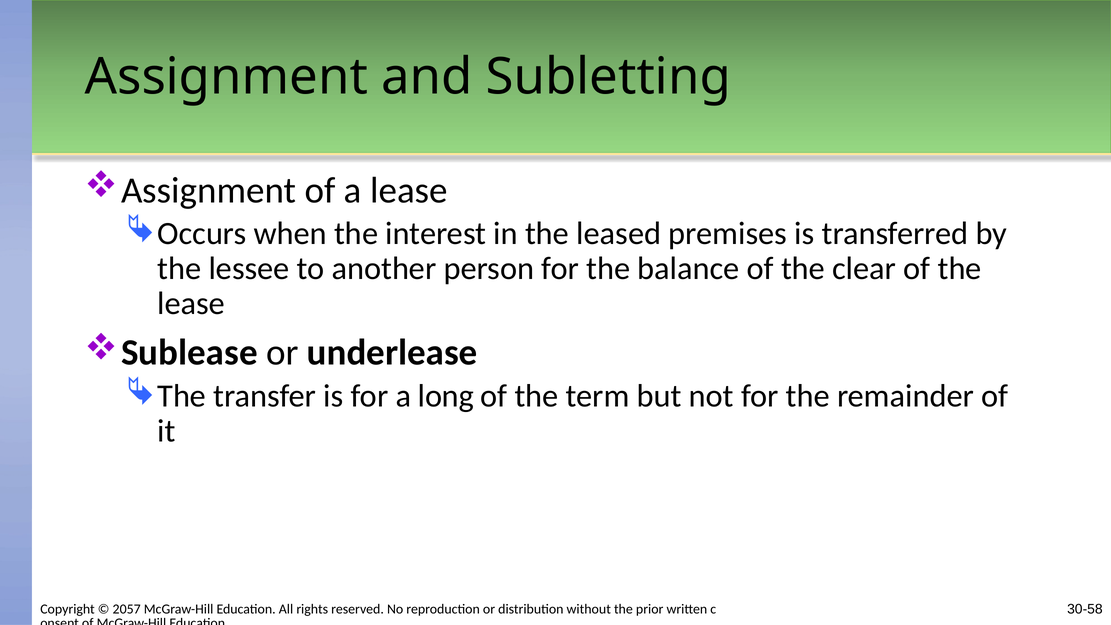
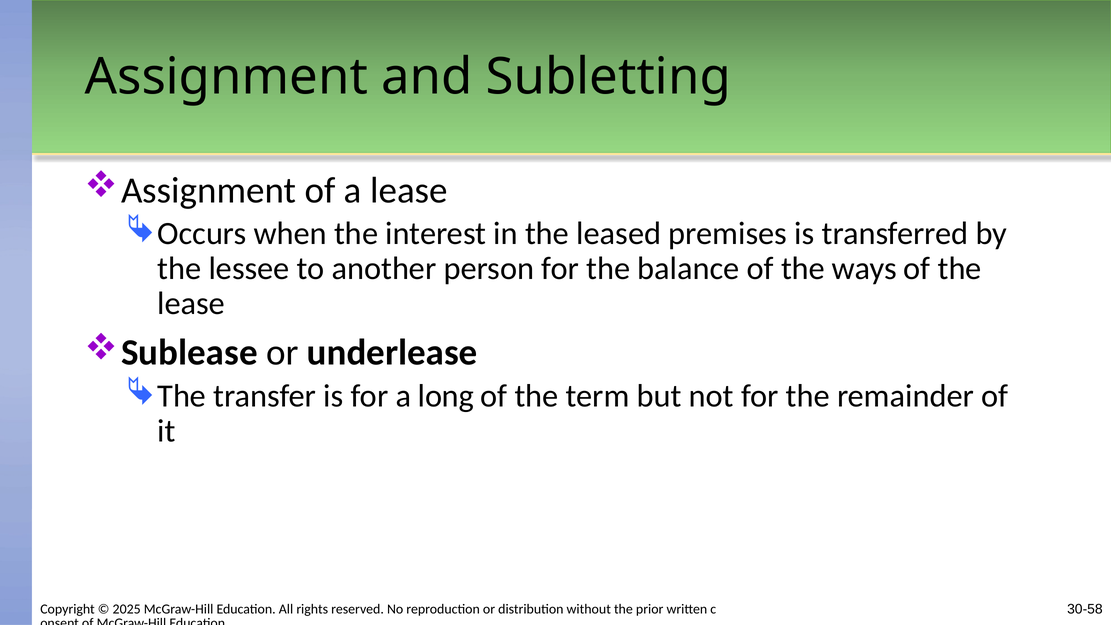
clear: clear -> ways (864, 269)
2057: 2057 -> 2025 (127, 609)
